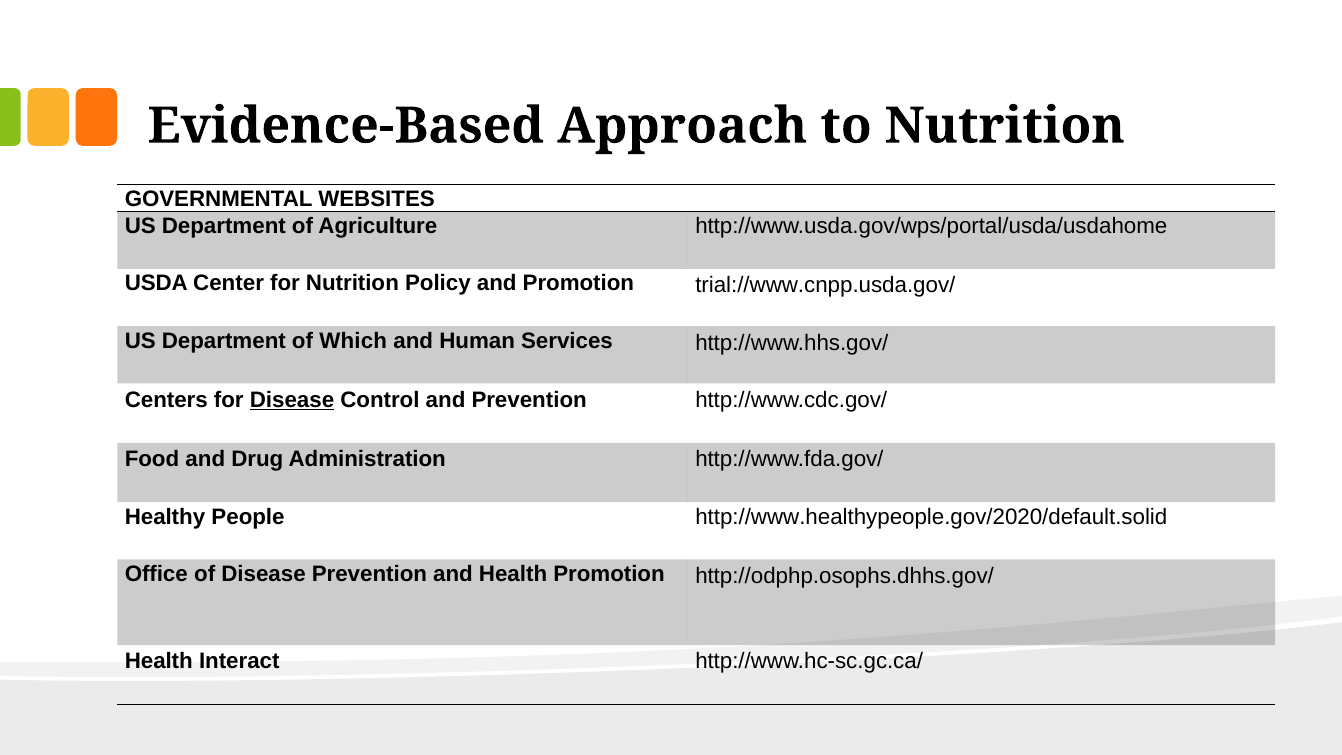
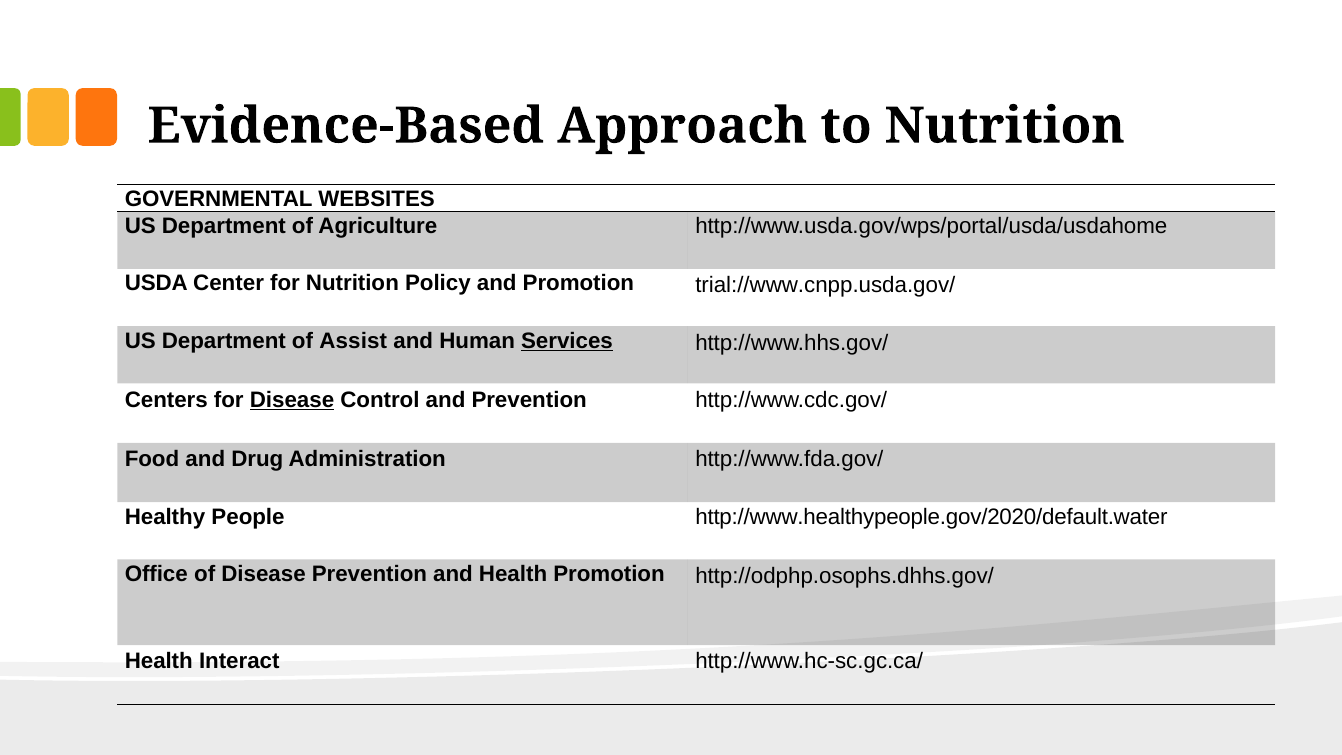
Which: Which -> Assist (353, 341)
Services underline: none -> present (567, 341)
http://www.healthypeople.gov/2020/default.solid: http://www.healthypeople.gov/2020/default.solid -> http://www.healthypeople.gov/2020/default.water (931, 517)
